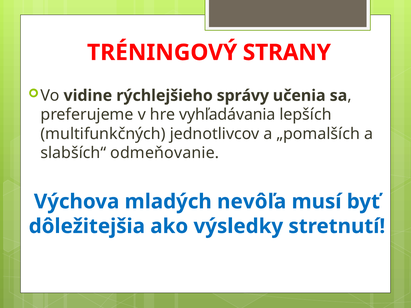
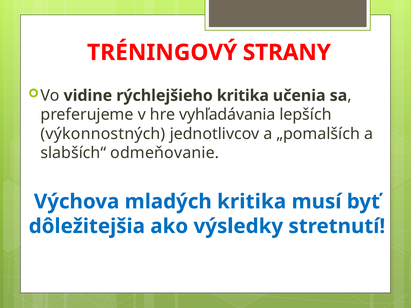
rýchlejšieho správy: správy -> kritika (243, 96)
multifunkčných: multifunkčných -> výkonnostných (103, 134)
mladých nevôľa: nevôľa -> kritika (252, 202)
